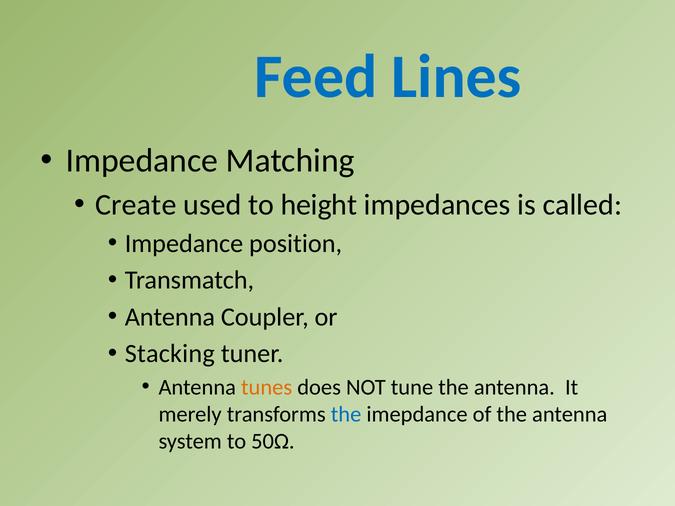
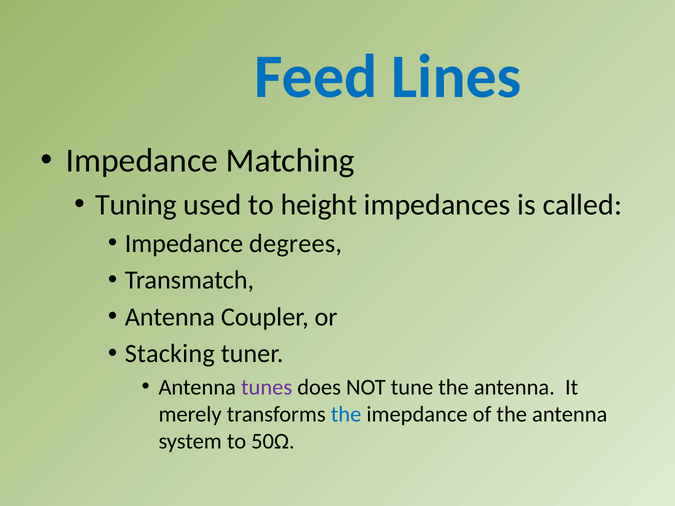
Create: Create -> Tuning (136, 205)
position: position -> degrees (296, 244)
tunes colour: orange -> purple (267, 388)
